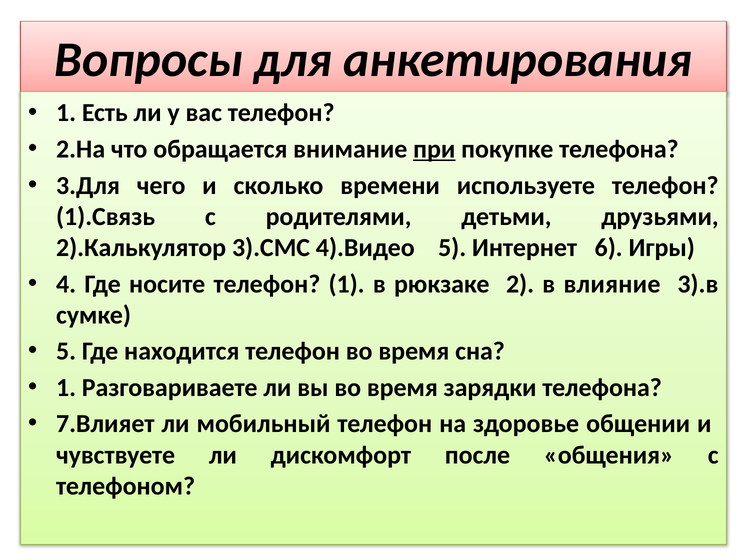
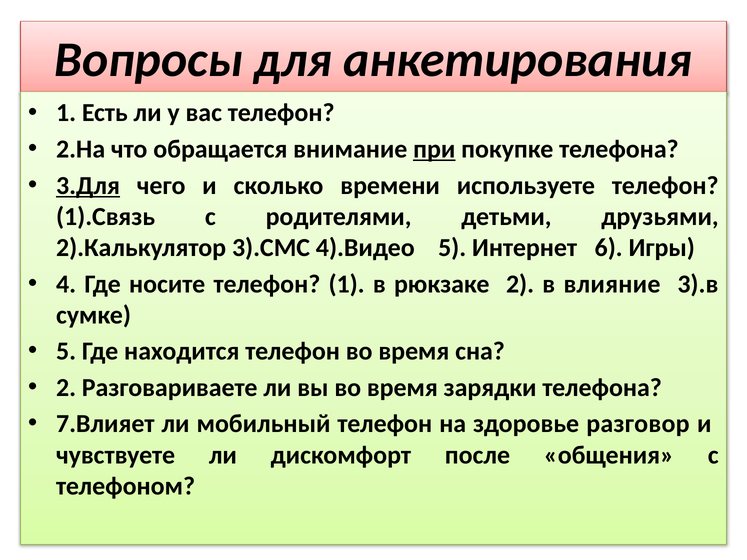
3.Для underline: none -> present (88, 186)
1: 1 -> 2 (66, 388)
общении: общении -> разговор (638, 424)
